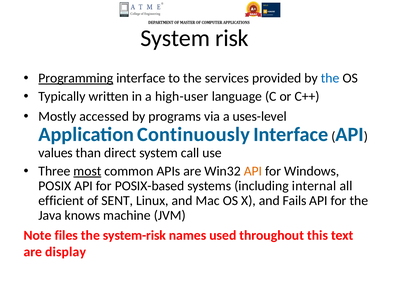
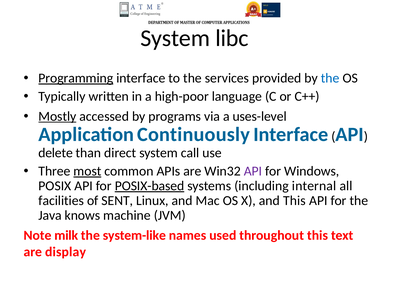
risk: risk -> libc (232, 38)
high-user: high-user -> high-poor (182, 96)
Mostly underline: none -> present (57, 117)
values: values -> delete (56, 153)
API colour: orange -> purple (253, 171)
POSIX-based underline: none -> present (150, 186)
efficient: efficient -> facilities (61, 201)
and Fails: Fails -> This (294, 201)
files: files -> milk (66, 236)
system-risk: system-risk -> system-like (134, 236)
